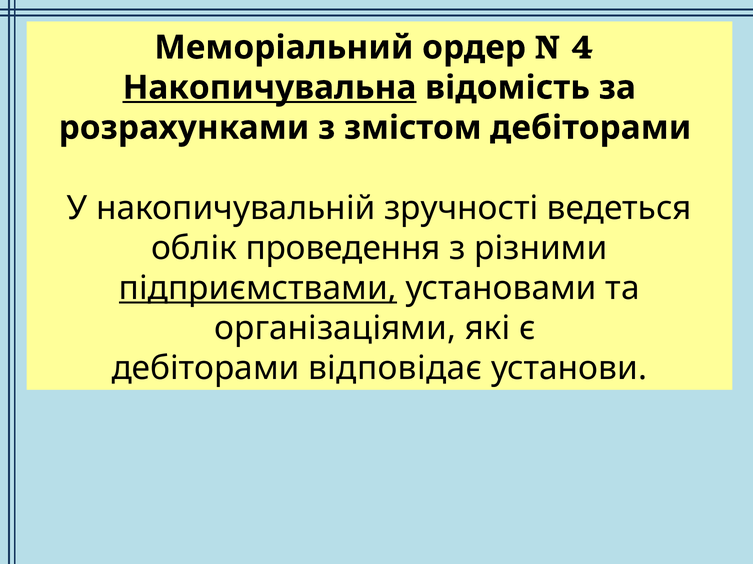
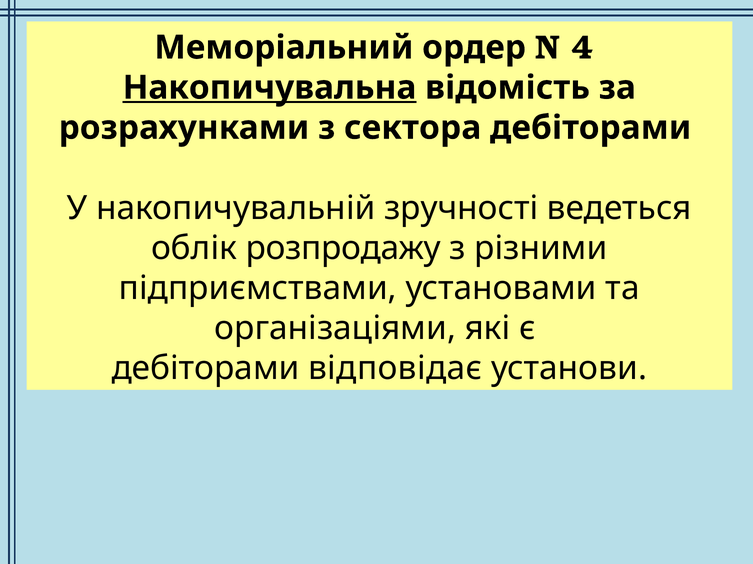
змістом: змістом -> сектора (413, 128)
проведення: проведення -> розпродажу (343, 248)
підприємствами underline: present -> none (258, 289)
